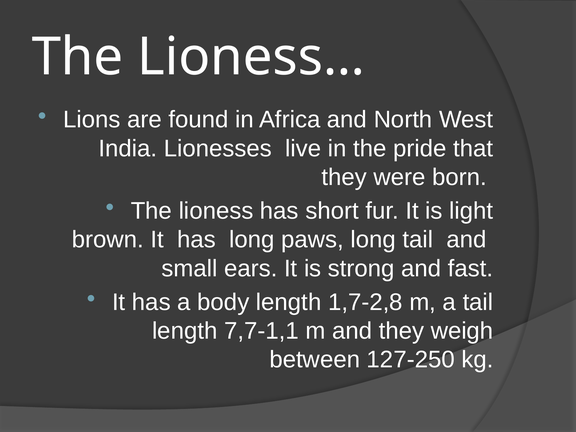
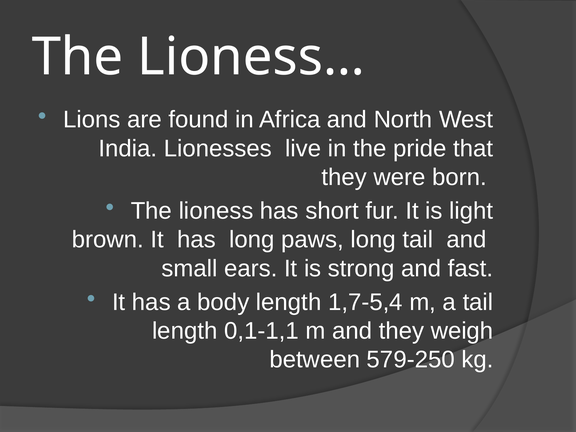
1,7-2,8: 1,7-2,8 -> 1,7-5,4 (365, 302)
7,7-1,1: 7,7-1,1 -> 0,1-1,1 (261, 331)
127-250: 127-250 -> 579-250 (411, 360)
